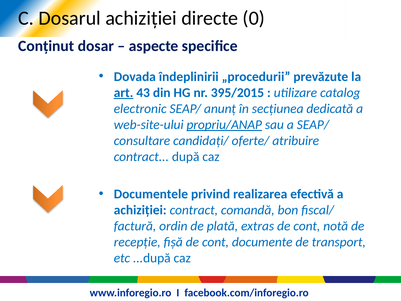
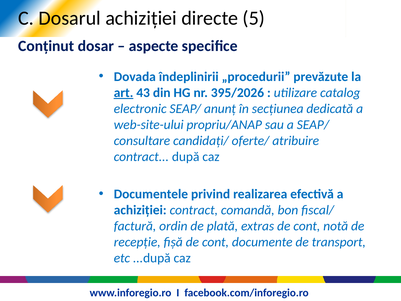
0: 0 -> 5 (254, 18)
395/2015: 395/2015 -> 395/2026 (237, 93)
propriu/ANAP underline: present -> none (224, 125)
